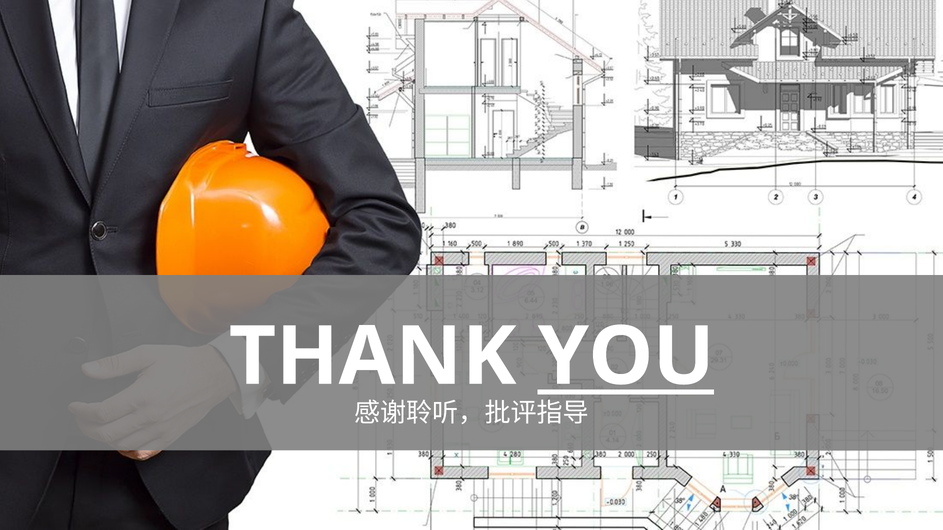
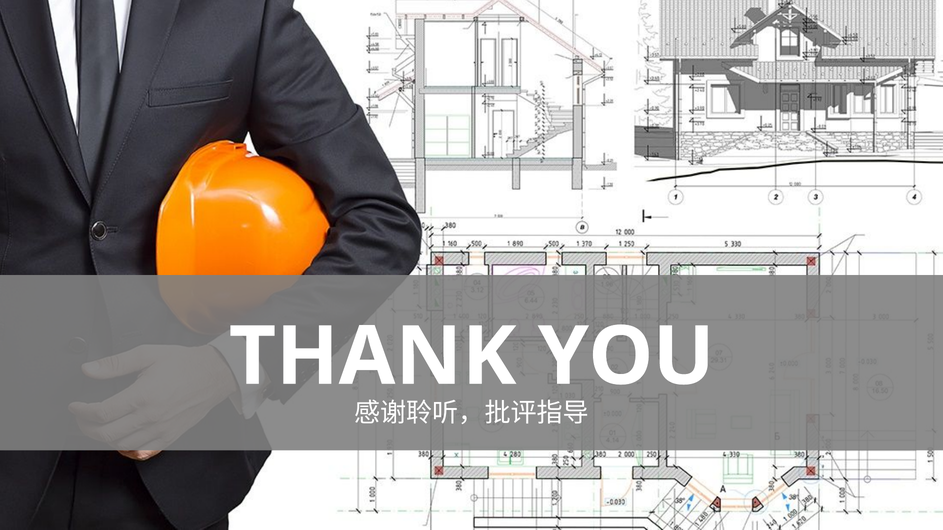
YOU underline: present -> none (626, 357)
